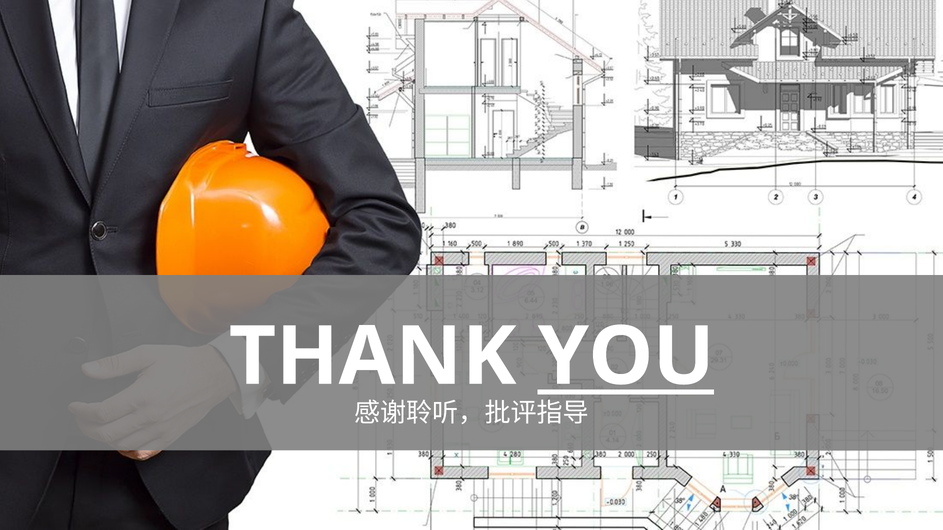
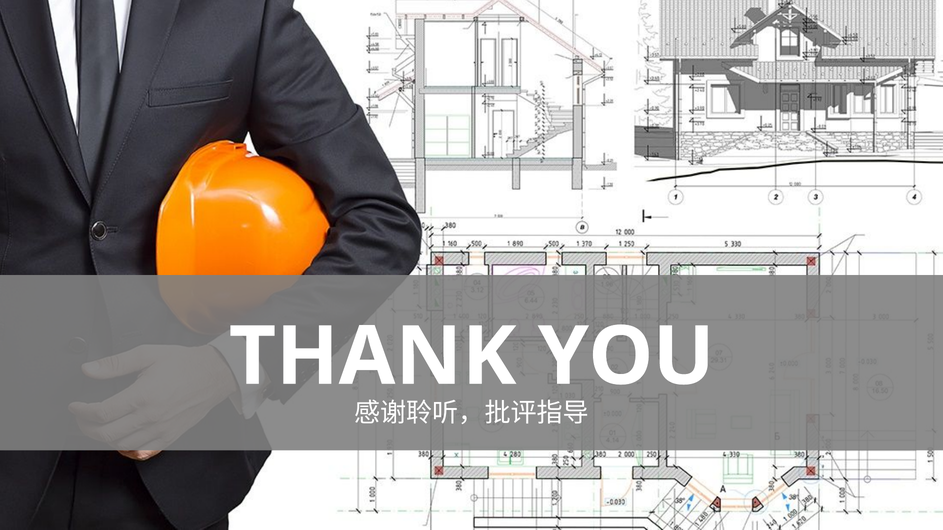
YOU underline: present -> none (626, 357)
